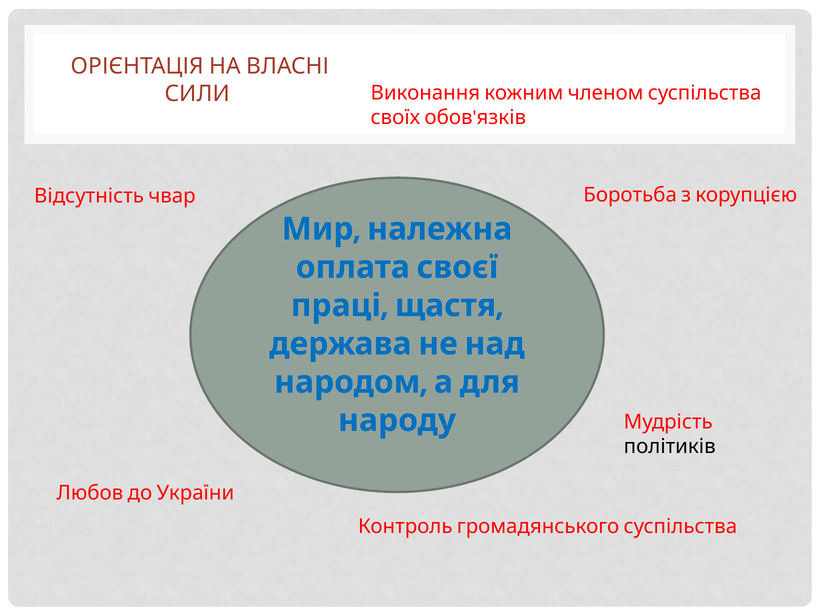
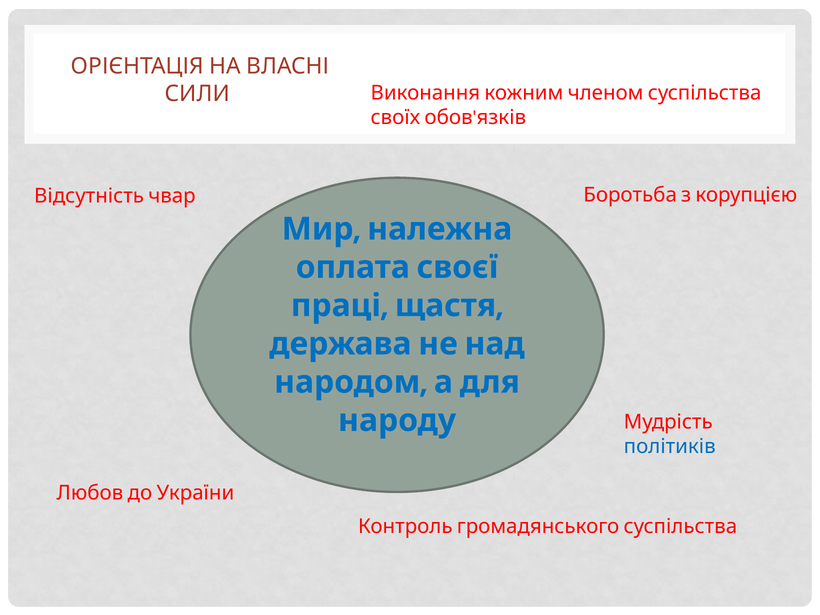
політиків colour: black -> blue (670, 446)
